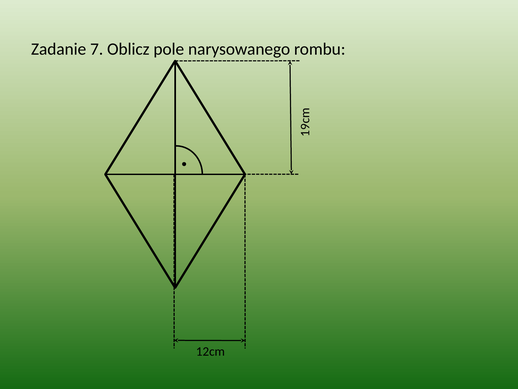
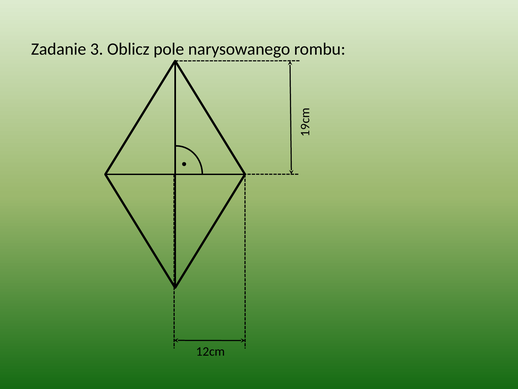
7: 7 -> 3 (97, 49)
